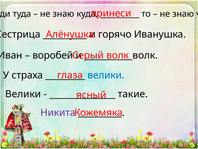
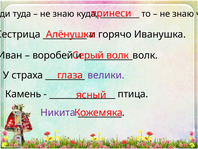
велики colour: blue -> purple (106, 75)
Велики: Велики -> Камень (23, 94)
такие: такие -> птица (133, 94)
